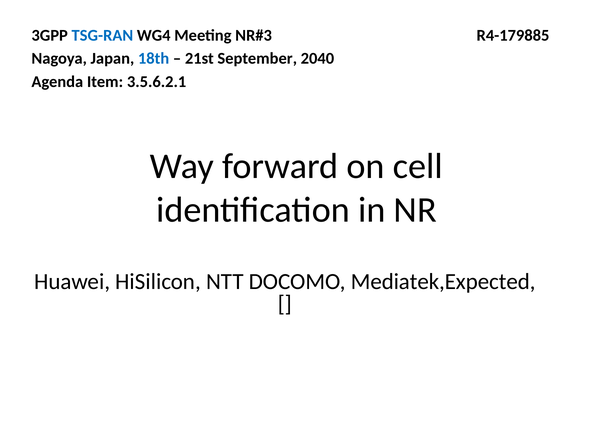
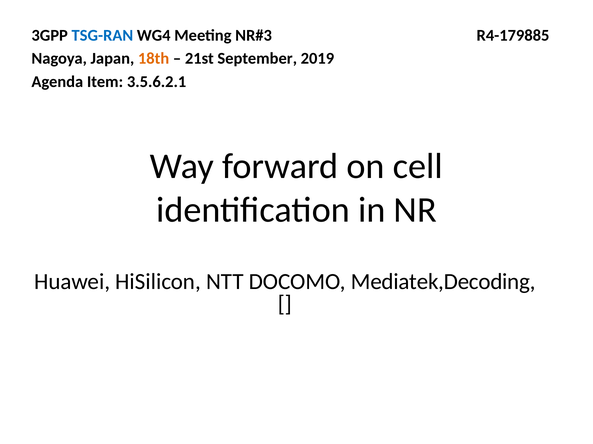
18th colour: blue -> orange (154, 59)
2040: 2040 -> 2019 (317, 59)
Mediatek,Expected: Mediatek,Expected -> Mediatek,Decoding (443, 282)
